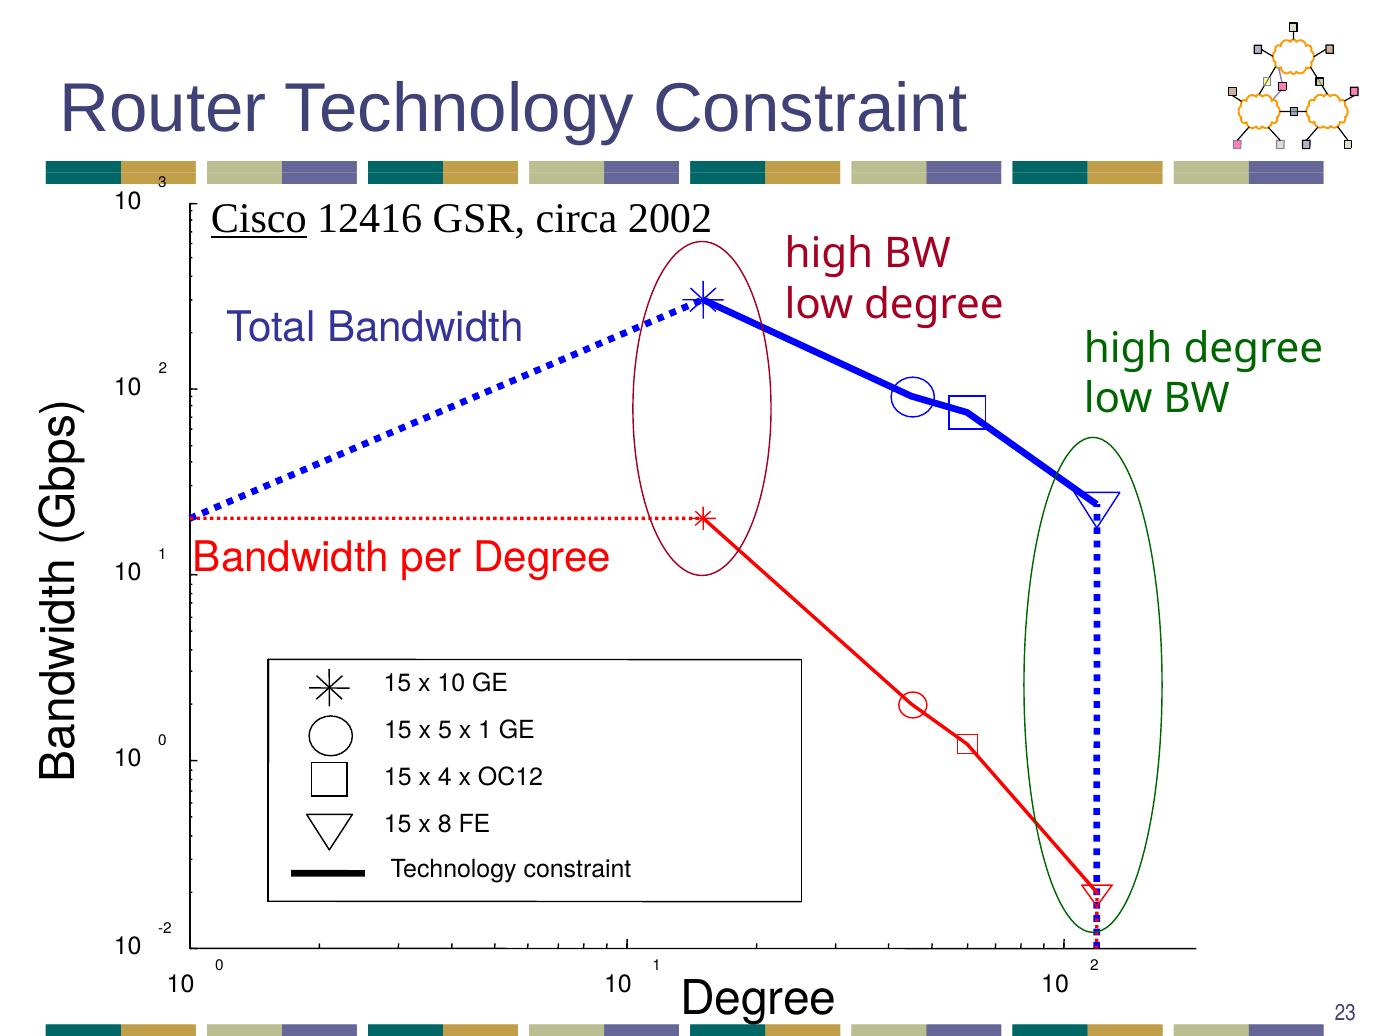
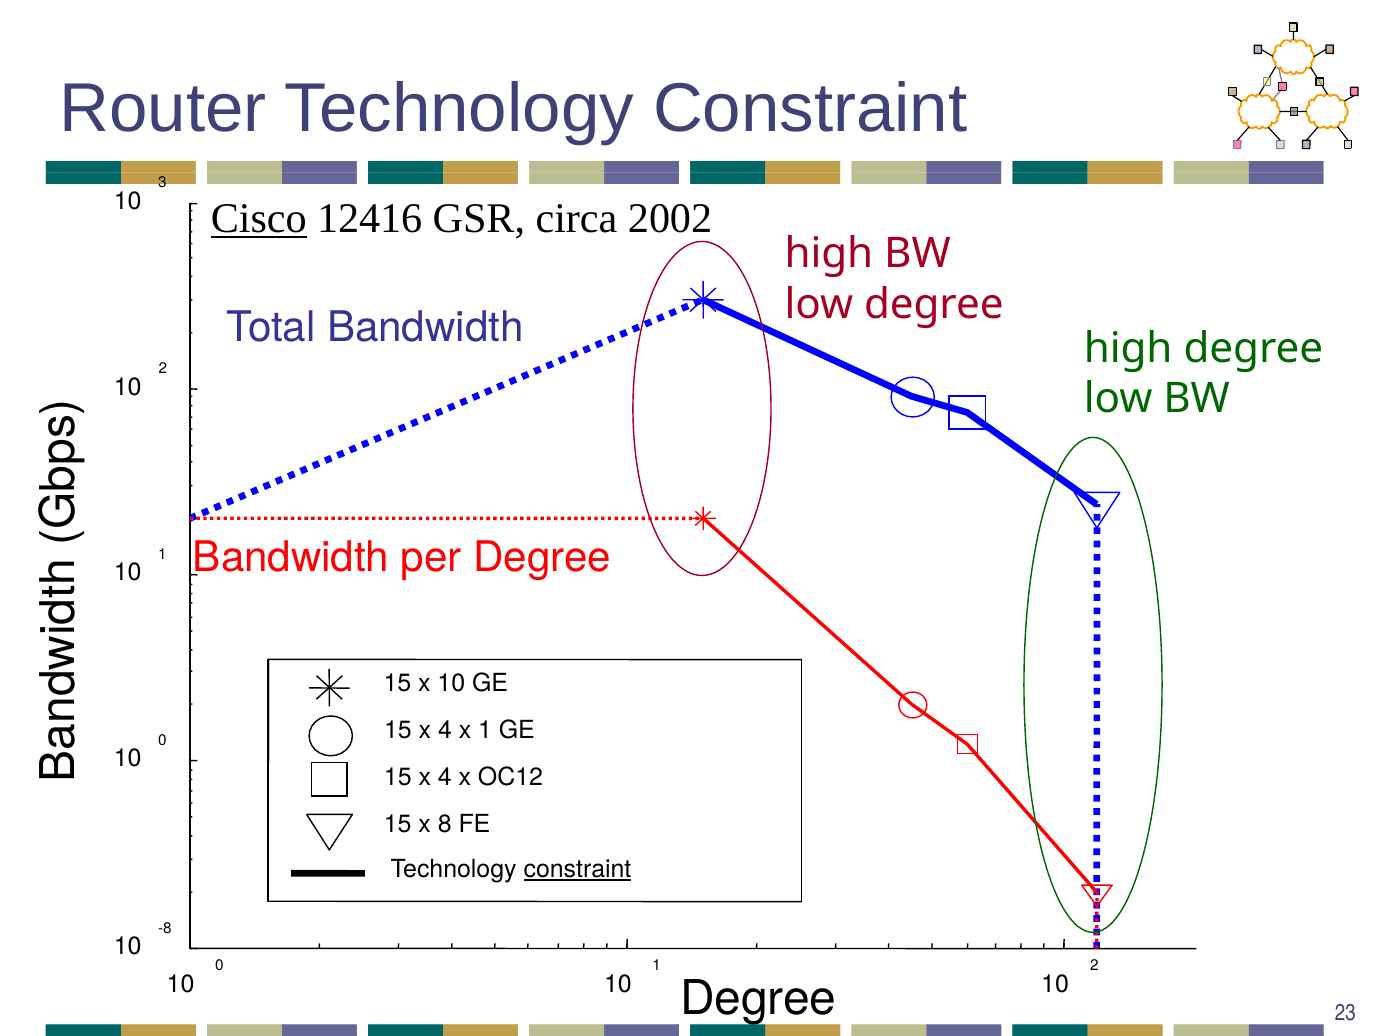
5: 5 -> 4 (445, 730)
constraint underline: none -> present (578, 869)
-2: -2 -> -8 (165, 928)
